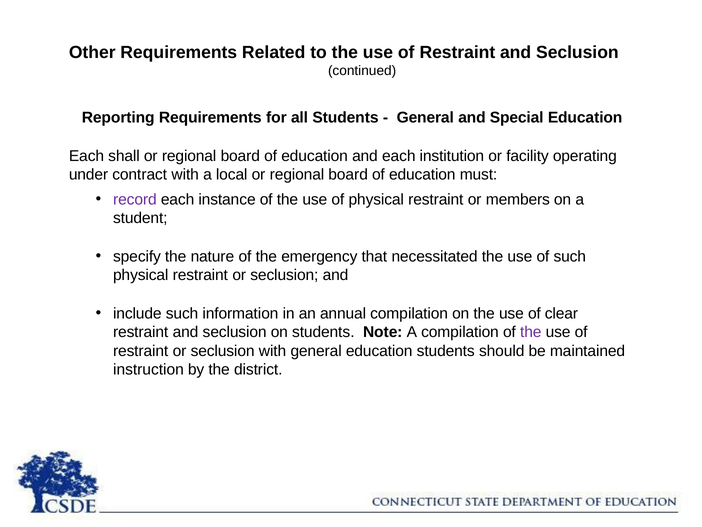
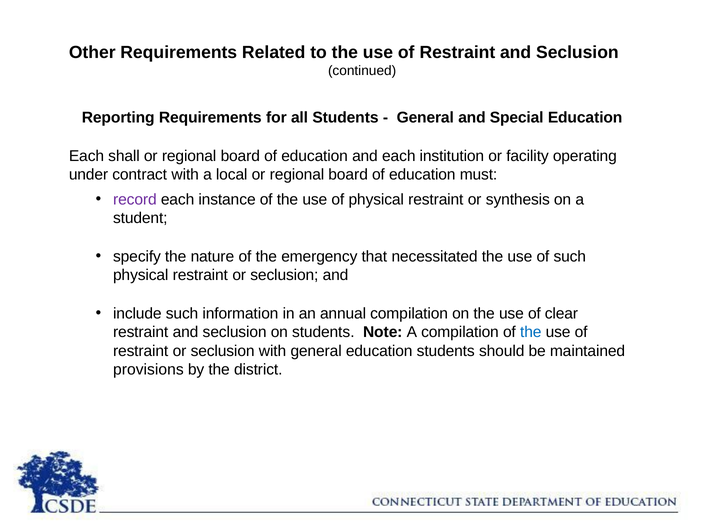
members: members -> synthesis (518, 199)
the colour: purple -> blue (531, 332)
instruction: instruction -> provisions (148, 369)
